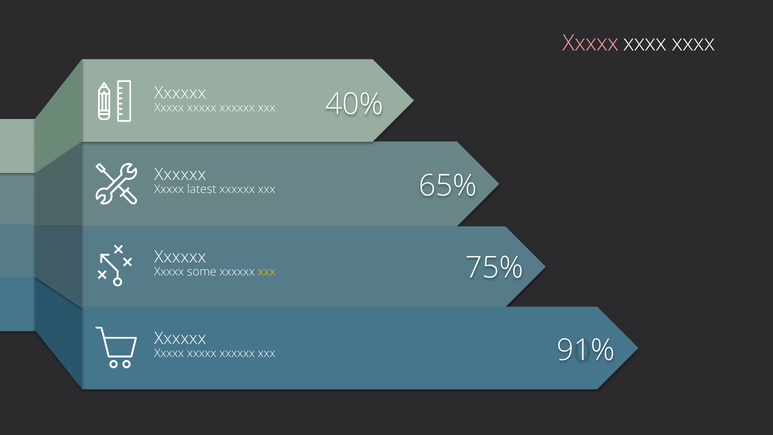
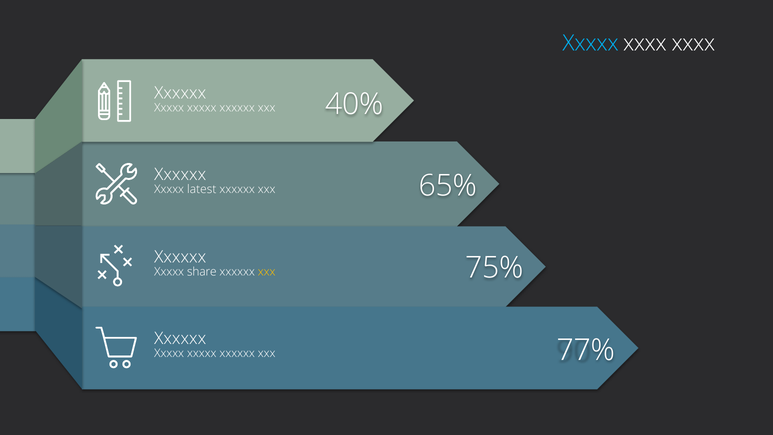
Xxxxx colour: pink -> light blue (591, 43)
some: some -> share (202, 272)
91%: 91% -> 77% (586, 350)
